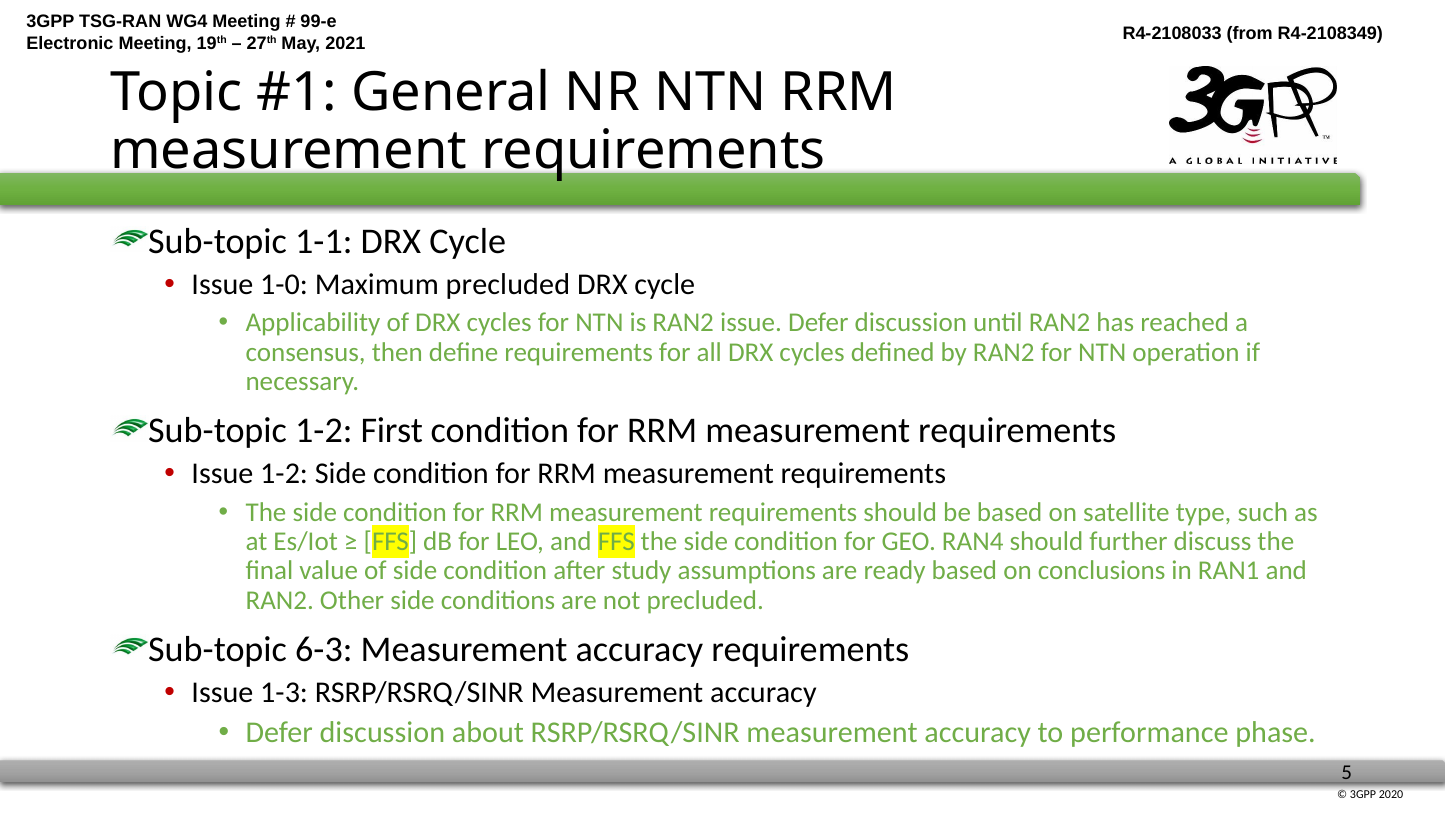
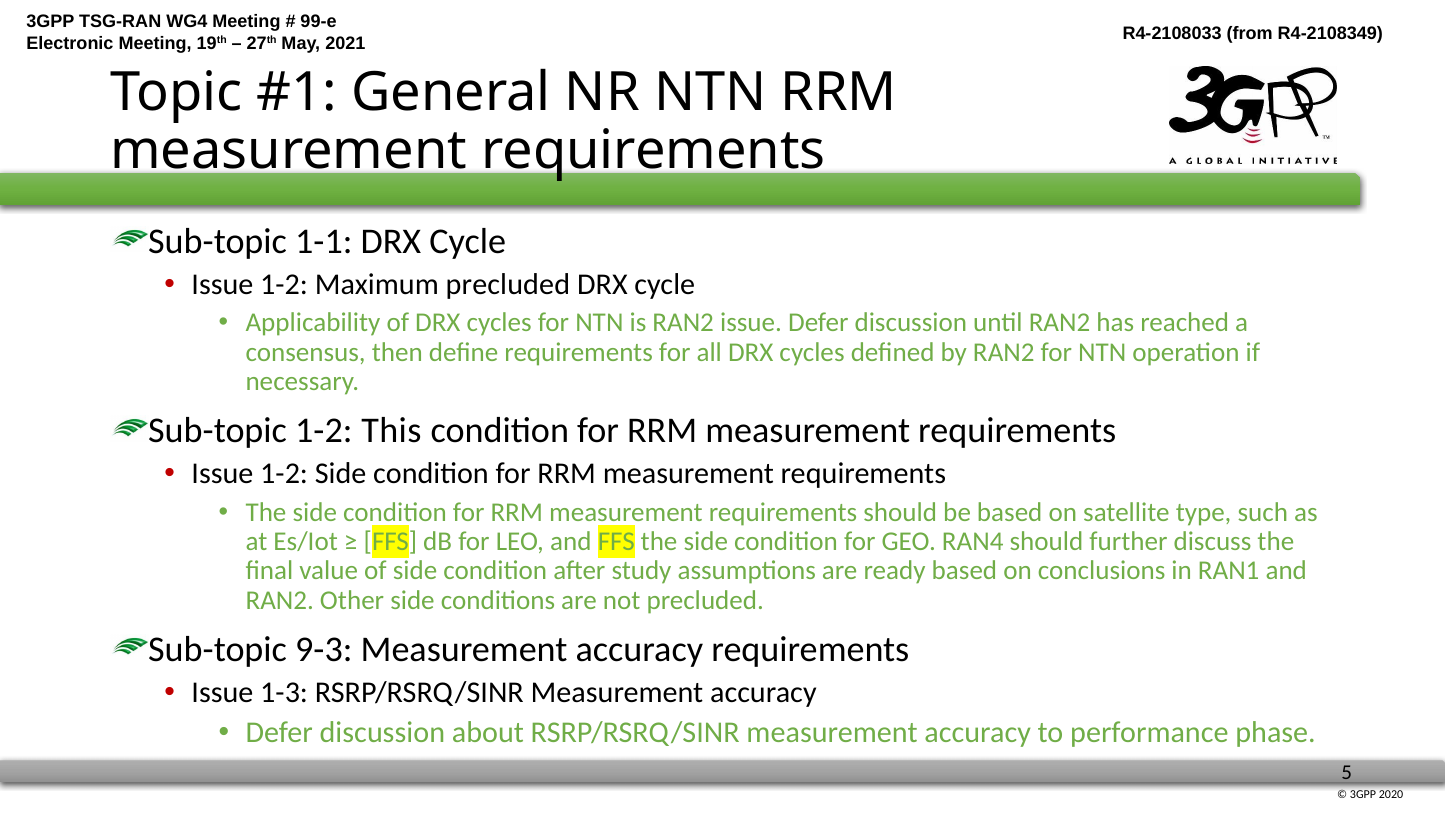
1-0: 1-0 -> 1-2 (284, 284)
First: First -> This (391, 430)
6-3: 6-3 -> 9-3 (324, 649)
